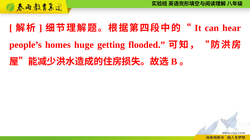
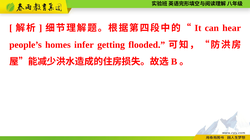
huge: huge -> infer (84, 45)
